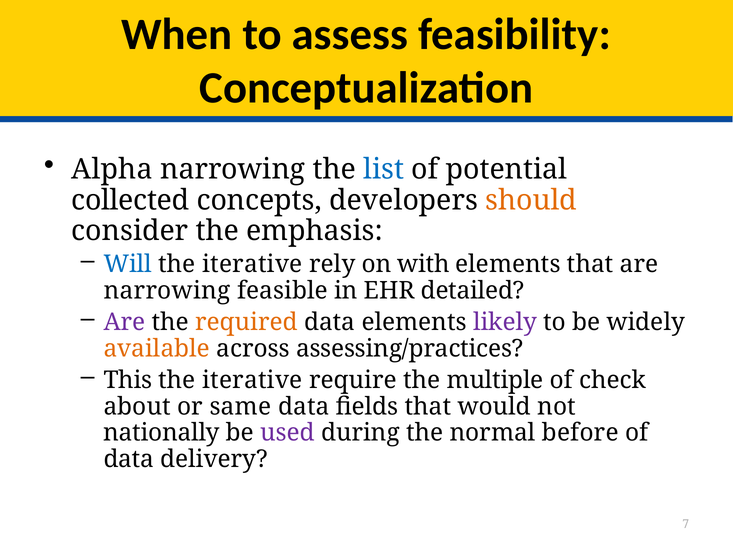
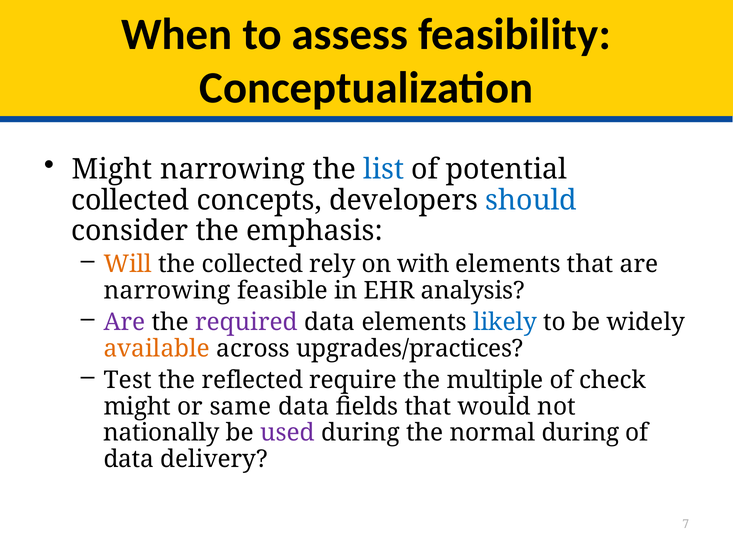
Alpha: Alpha -> Might (112, 169)
should colour: orange -> blue (531, 200)
Will colour: blue -> orange (128, 264)
iterative: iterative -> collected (253, 264)
detailed: detailed -> analysis (473, 291)
required colour: orange -> purple (246, 322)
likely colour: purple -> blue (505, 322)
assessing/practices: assessing/practices -> upgrades/practices (410, 348)
This: This -> Test (128, 380)
iterative: iterative -> reflected (253, 380)
about: about -> might (137, 406)
normal before: before -> during (580, 433)
